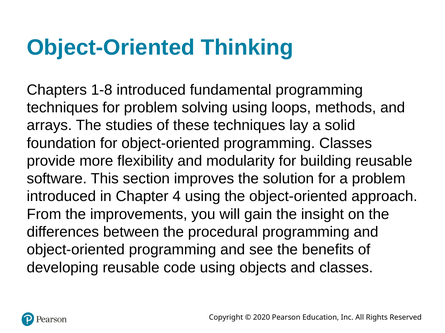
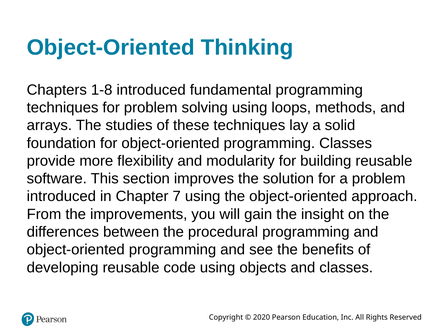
4: 4 -> 7 (177, 197)
